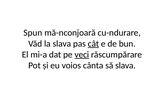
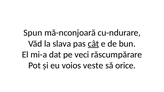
veci underline: present -> none (82, 55)
cânta: cânta -> veste (93, 66)
să slava: slava -> orice (125, 66)
